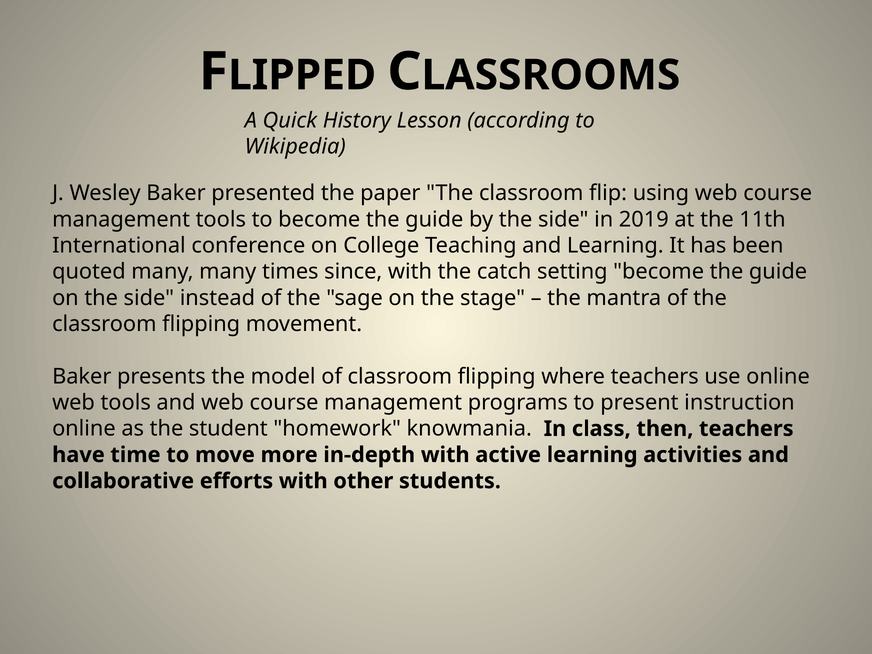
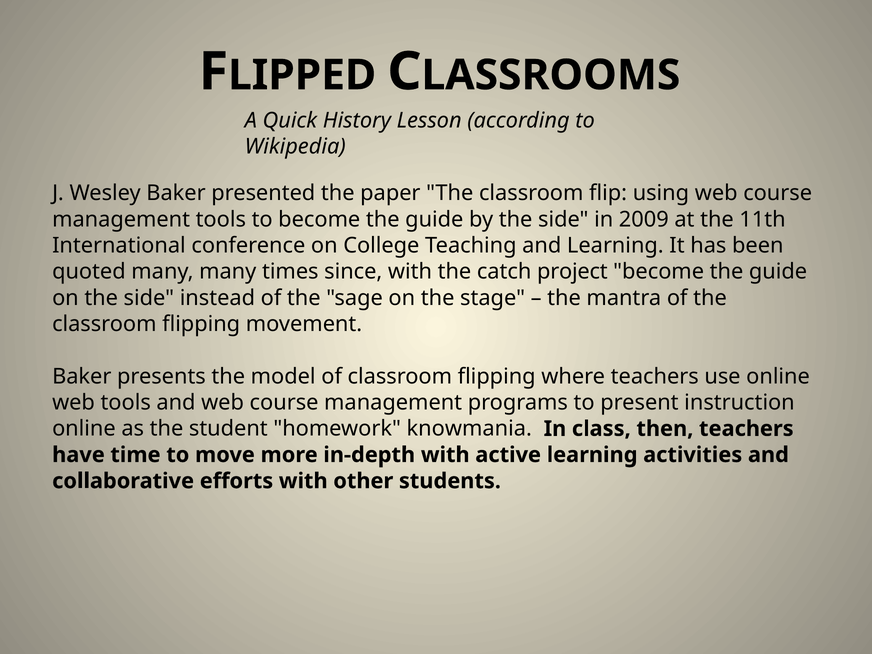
2019: 2019 -> 2009 (644, 219)
setting: setting -> project (572, 272)
